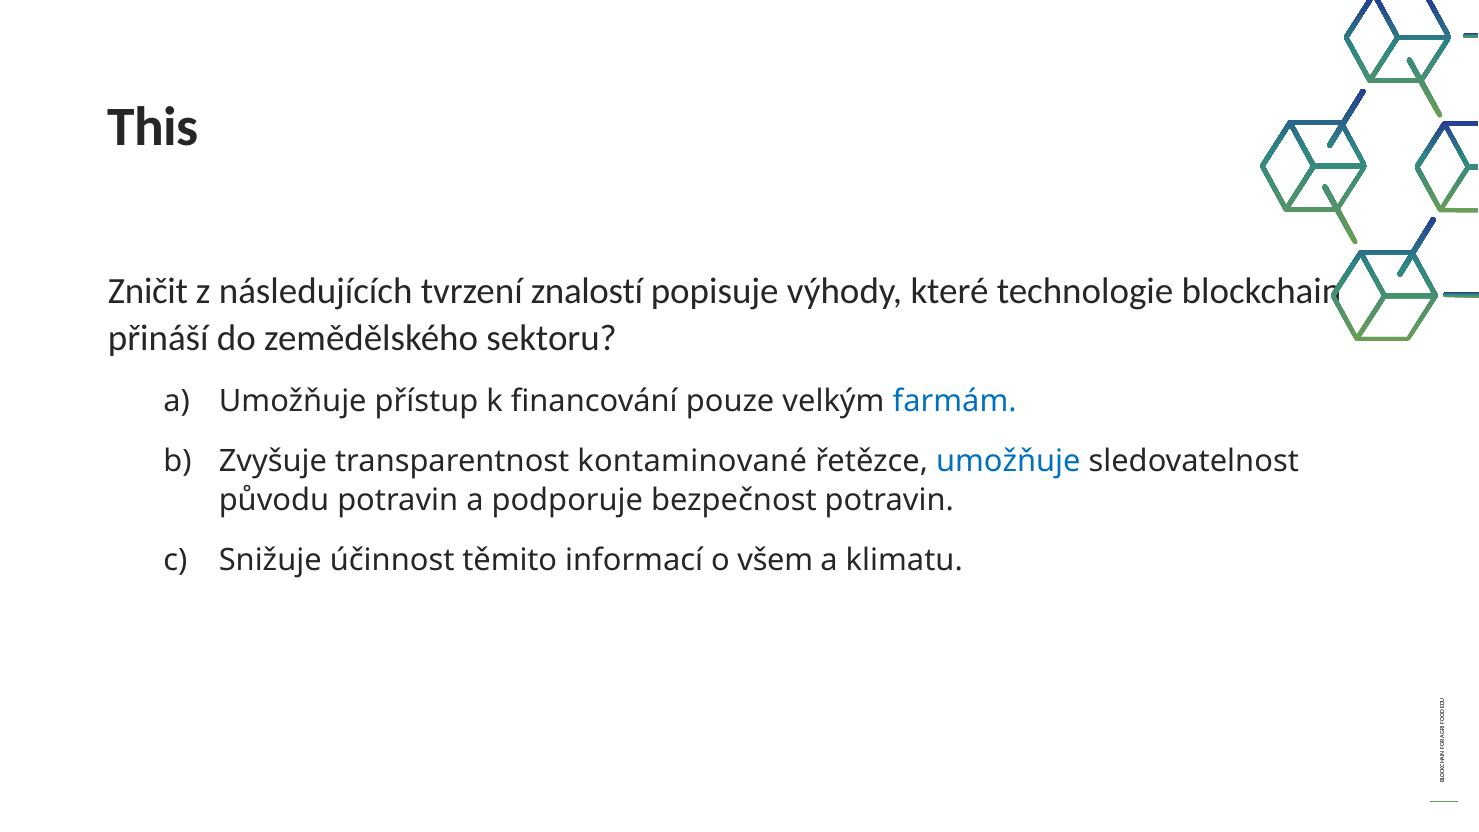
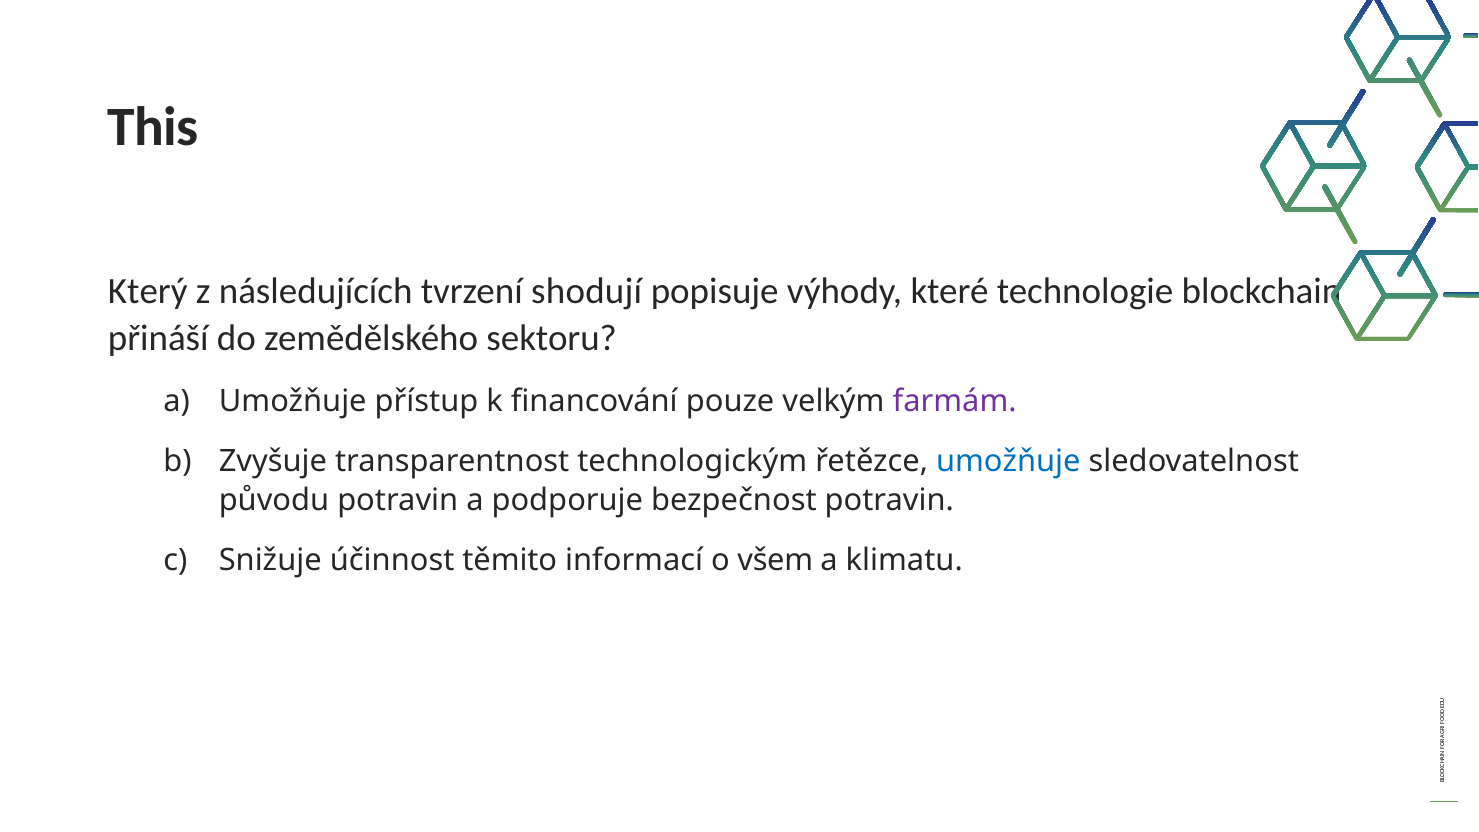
Zničit: Zničit -> Který (148, 291)
znalostí: znalostí -> shodují (587, 291)
farmám colour: blue -> purple (955, 401)
kontaminované: kontaminované -> technologickým (692, 461)
